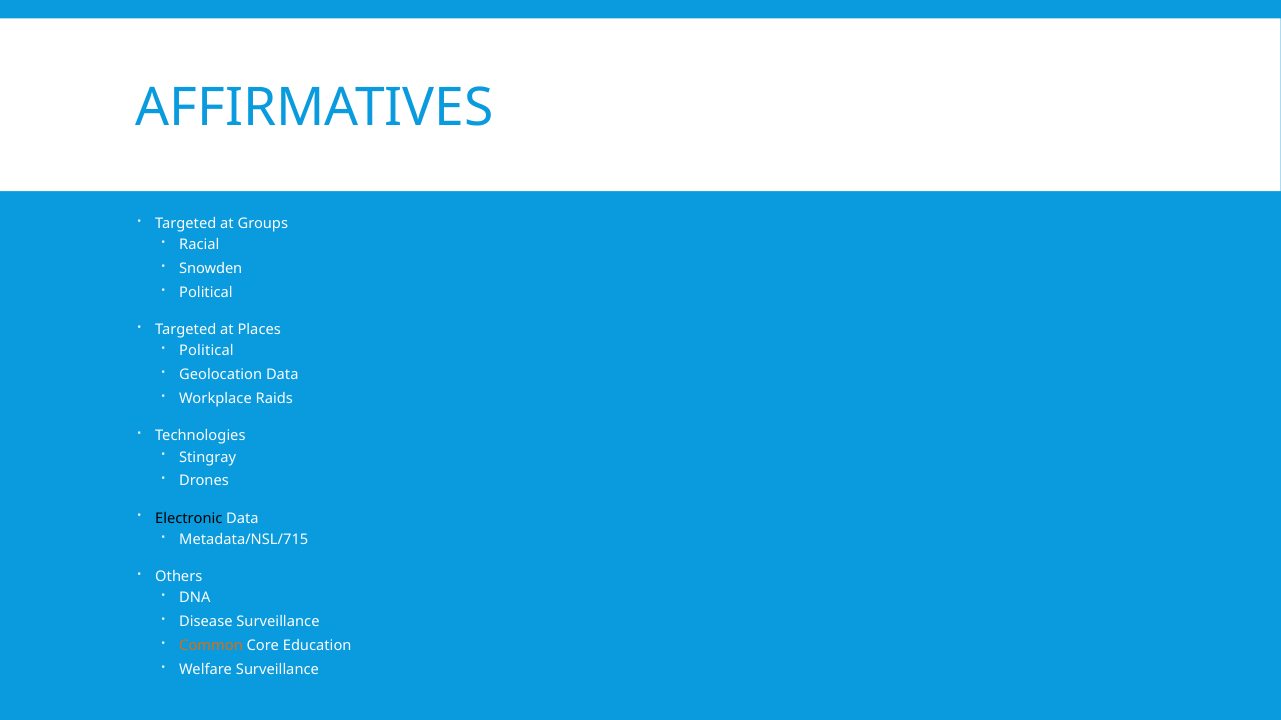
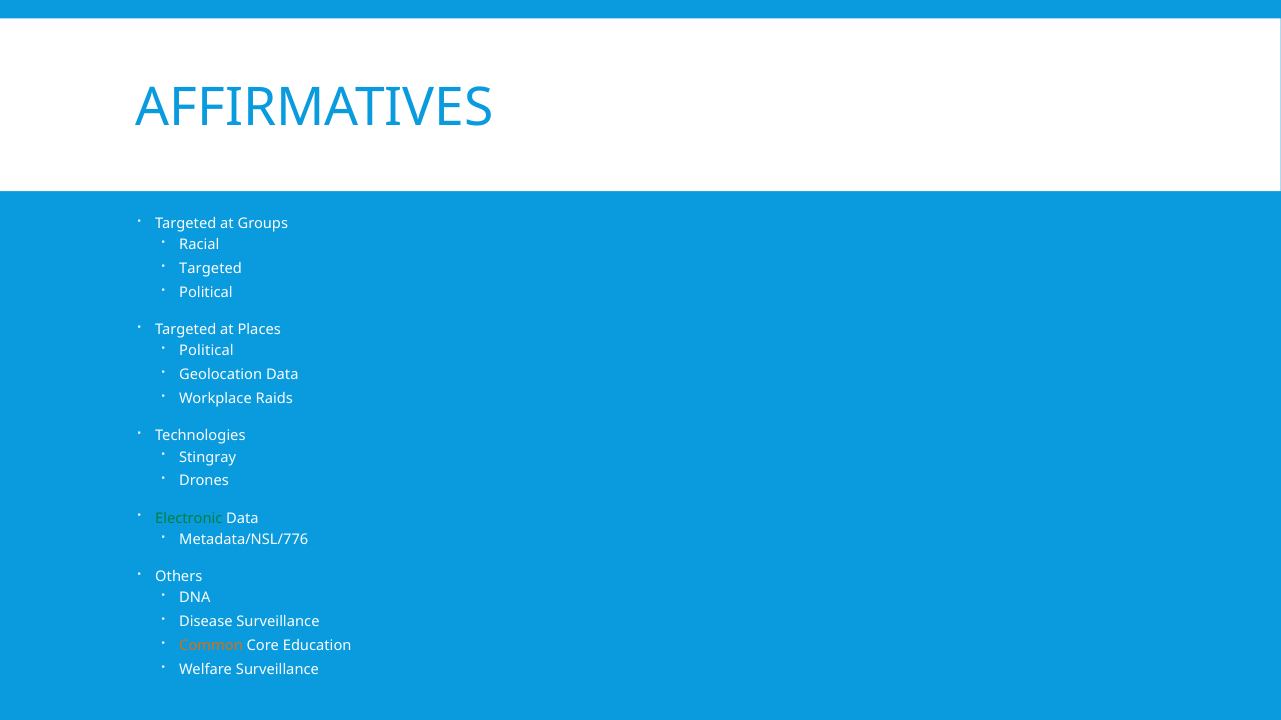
Snowden: Snowden -> Targeted (211, 269)
Electronic colour: black -> green (189, 519)
Metadata/NSL/715: Metadata/NSL/715 -> Metadata/NSL/776 (244, 540)
